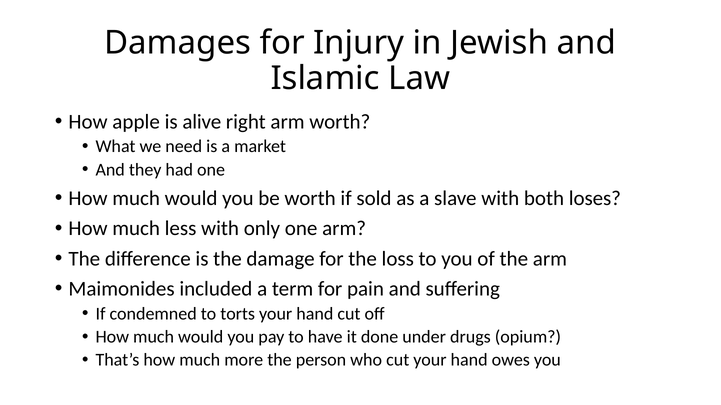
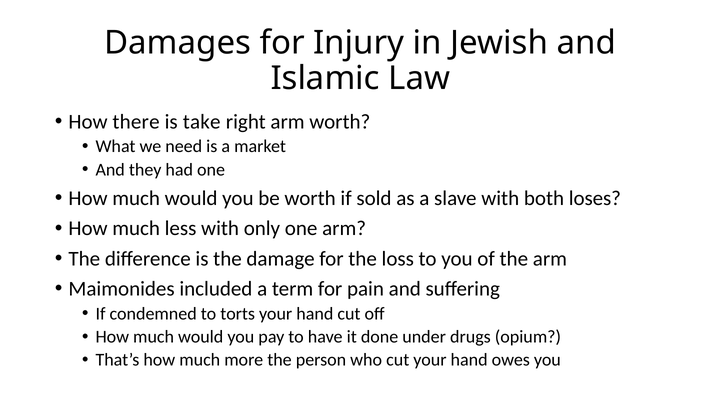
apple: apple -> there (136, 122)
alive: alive -> take (202, 122)
